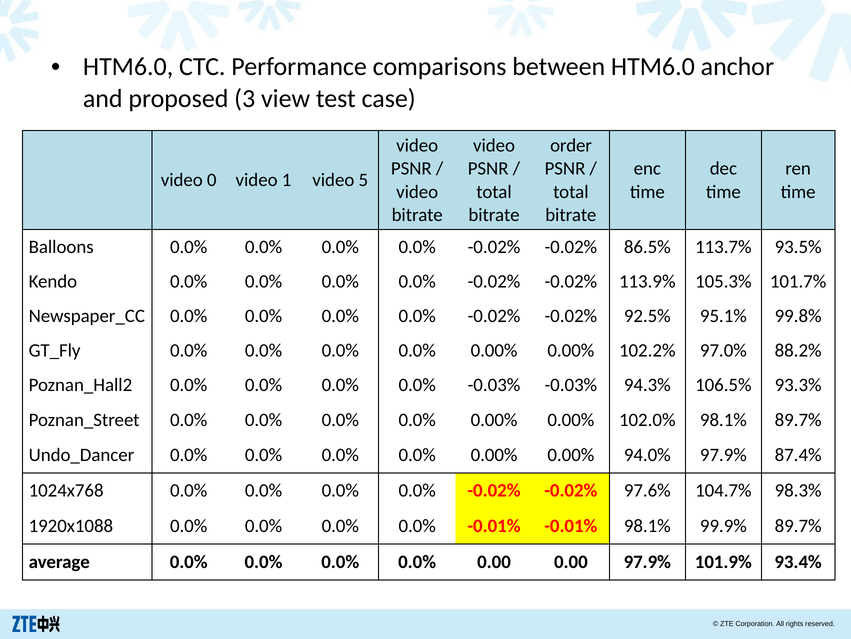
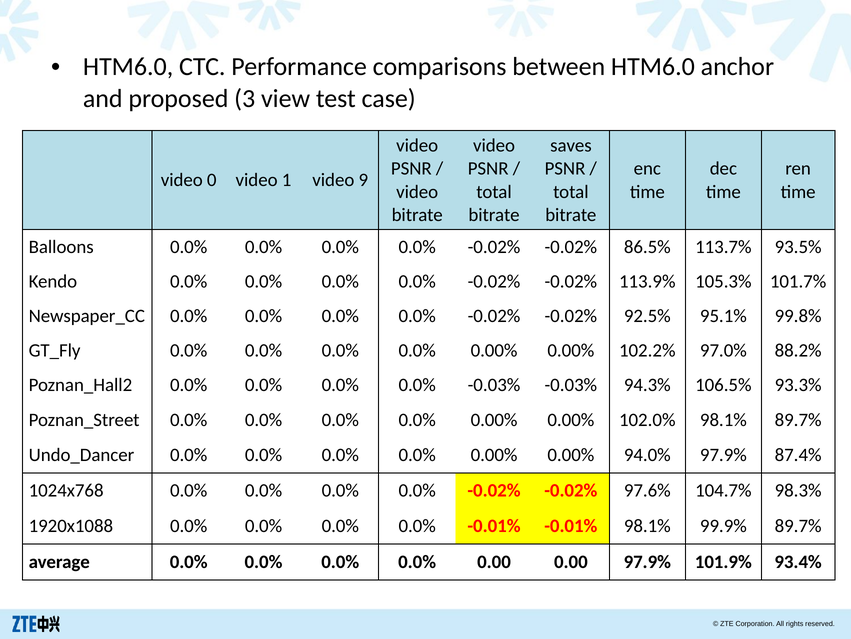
order: order -> saves (571, 145)
5: 5 -> 9 (363, 180)
